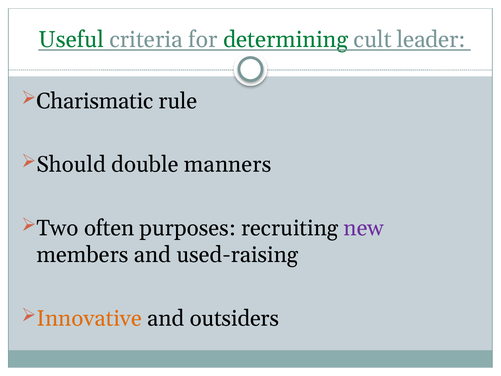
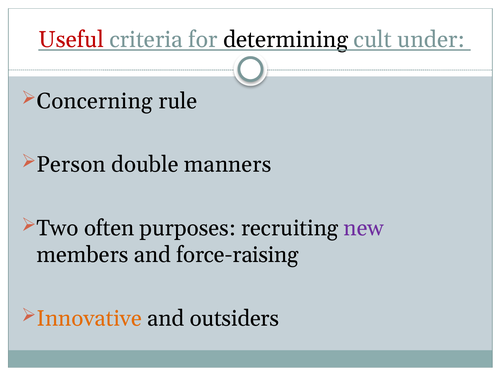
Useful colour: green -> red (71, 40)
determining colour: green -> black (286, 40)
leader: leader -> under (431, 40)
Charismatic: Charismatic -> Concerning (95, 101)
Should: Should -> Person (71, 165)
used-raising: used-raising -> force-raising (237, 255)
